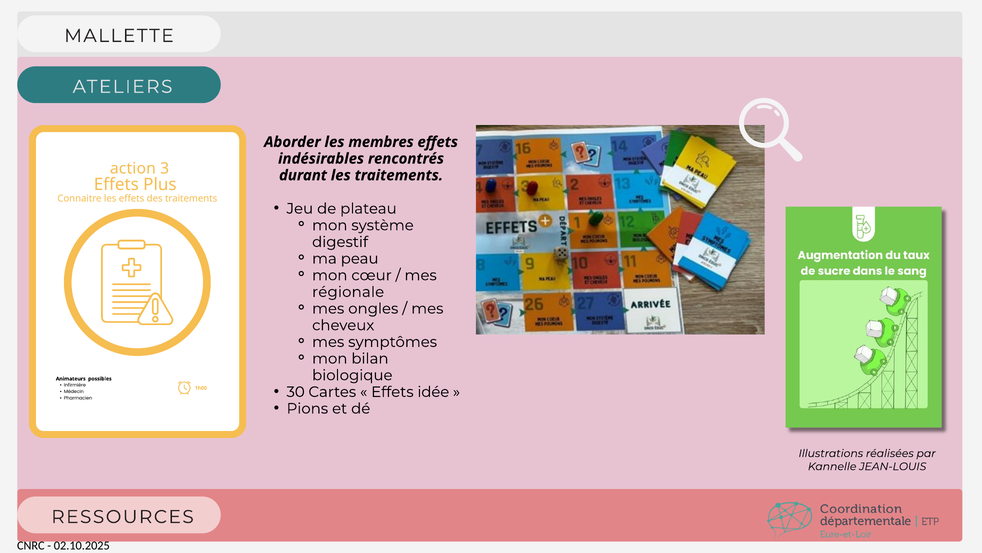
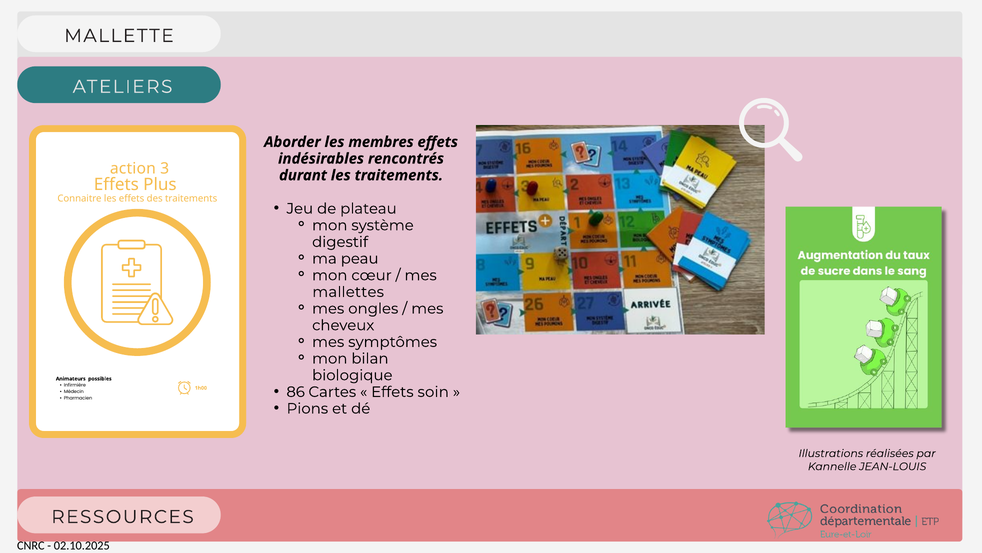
régionale: régionale -> mallettes (348, 292)
30: 30 -> 86 (296, 392)
idée: idée -> soin (433, 392)
